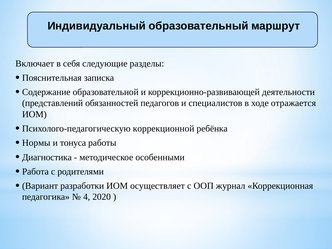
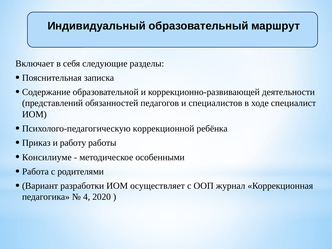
отражается: отражается -> специалист (293, 103)
Нормы: Нормы -> Приказ (36, 143)
тонуса: тонуса -> работу (73, 143)
Диагностика: Диагностика -> Консилиуме (47, 157)
